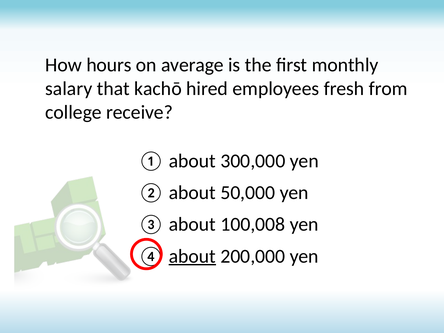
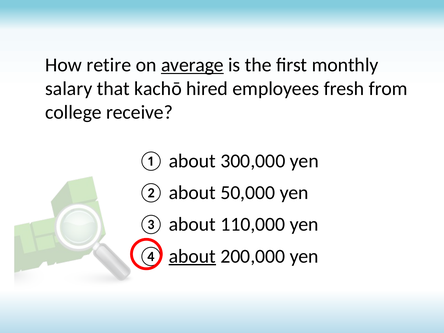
hours: hours -> retire (109, 65)
average underline: none -> present (192, 65)
100,008: 100,008 -> 110,000 (253, 224)
